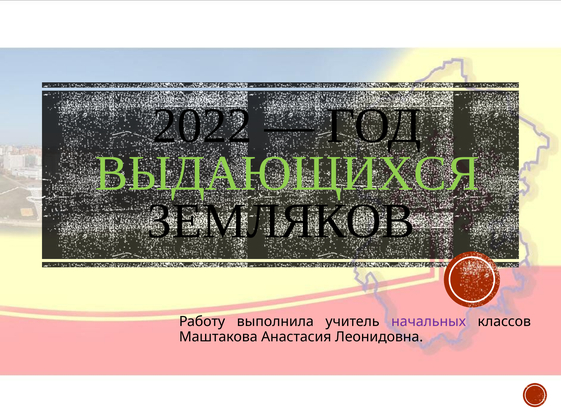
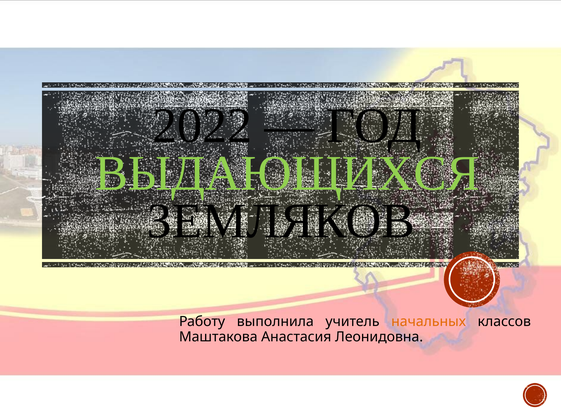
начальных colour: purple -> orange (429, 322)
